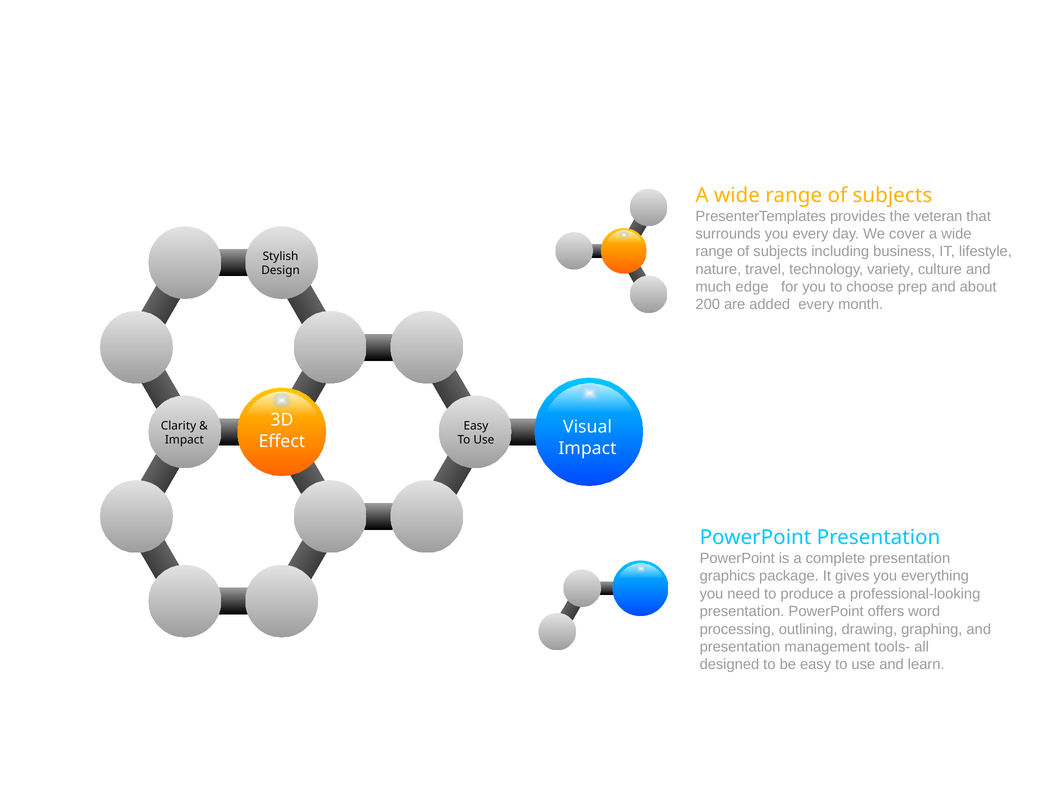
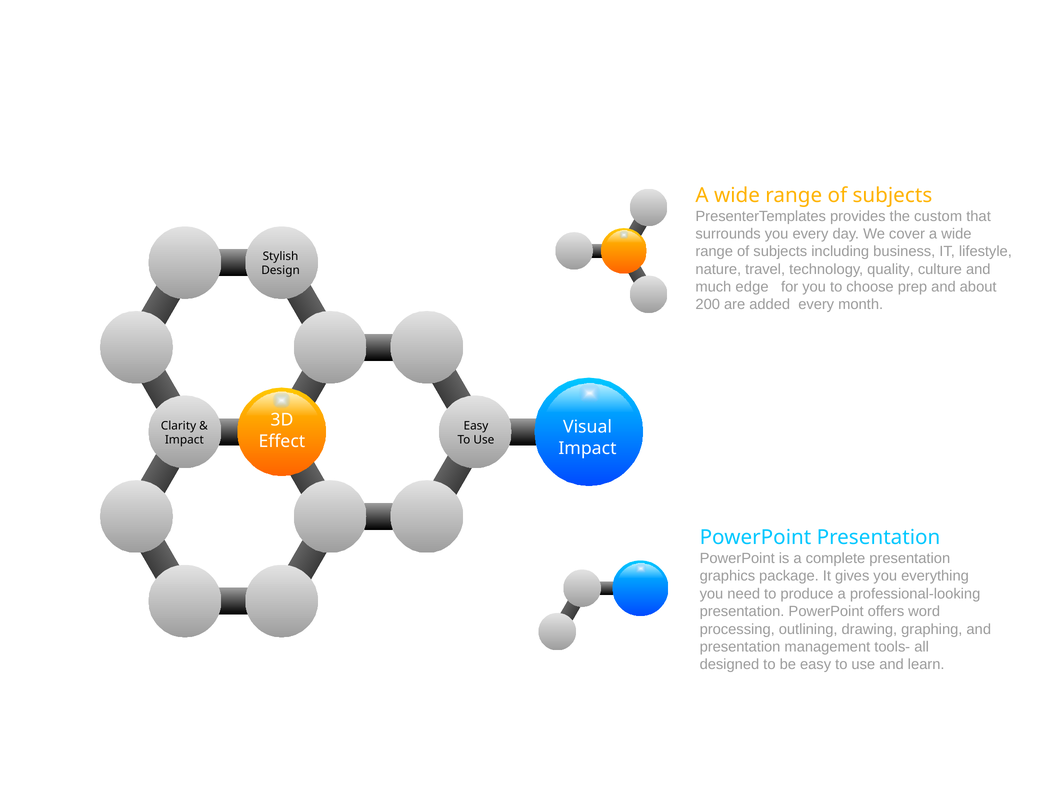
veteran: veteran -> custom (938, 216)
variety: variety -> quality (891, 269)
